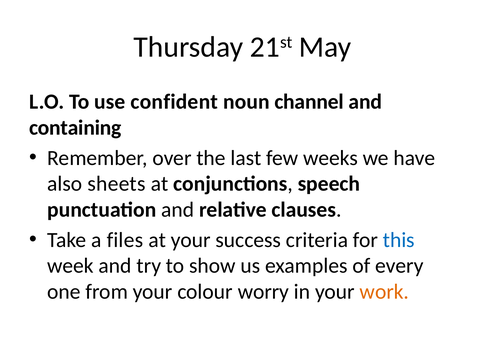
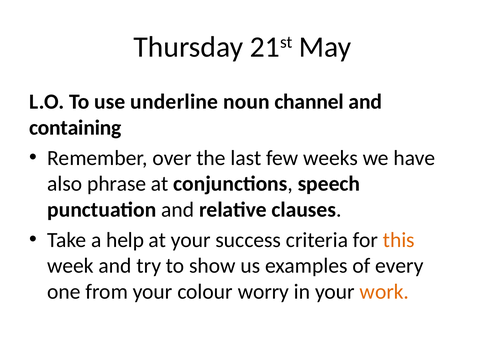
confident: confident -> underline (174, 102)
sheets: sheets -> phrase (117, 184)
files: files -> help (125, 240)
this colour: blue -> orange (399, 240)
